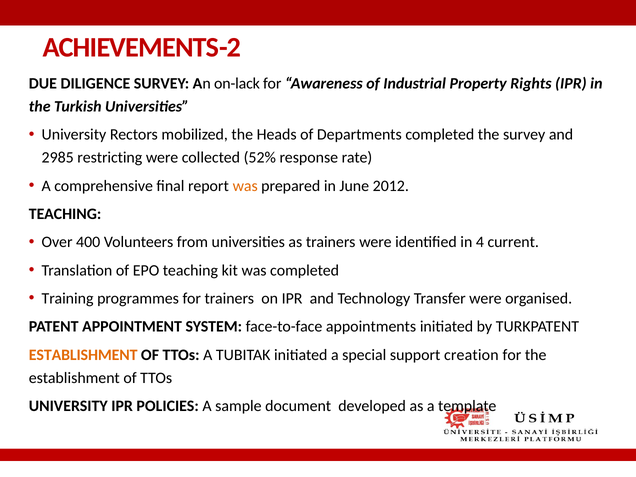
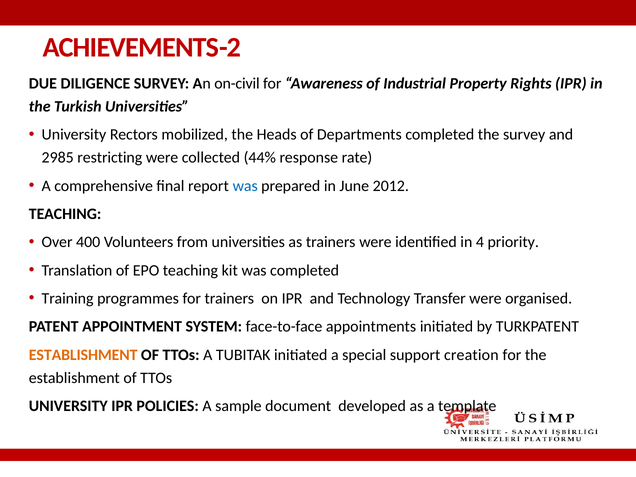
on-lack: on-lack -> on-civil (237, 84)
52%: 52% -> 44% (260, 158)
was colour: orange -> blue (245, 186)
current: current -> priority (513, 242)
